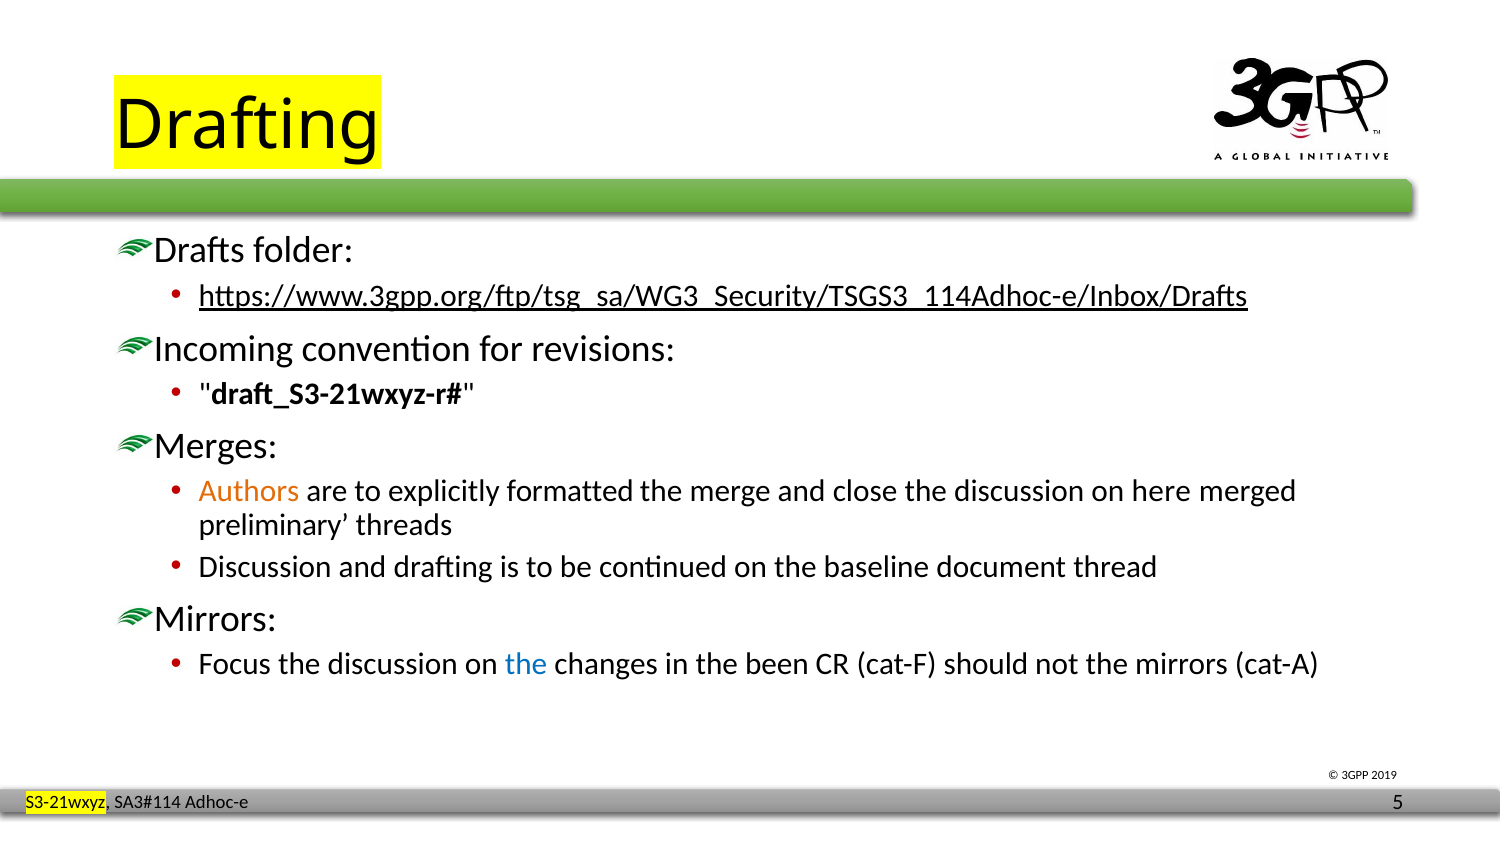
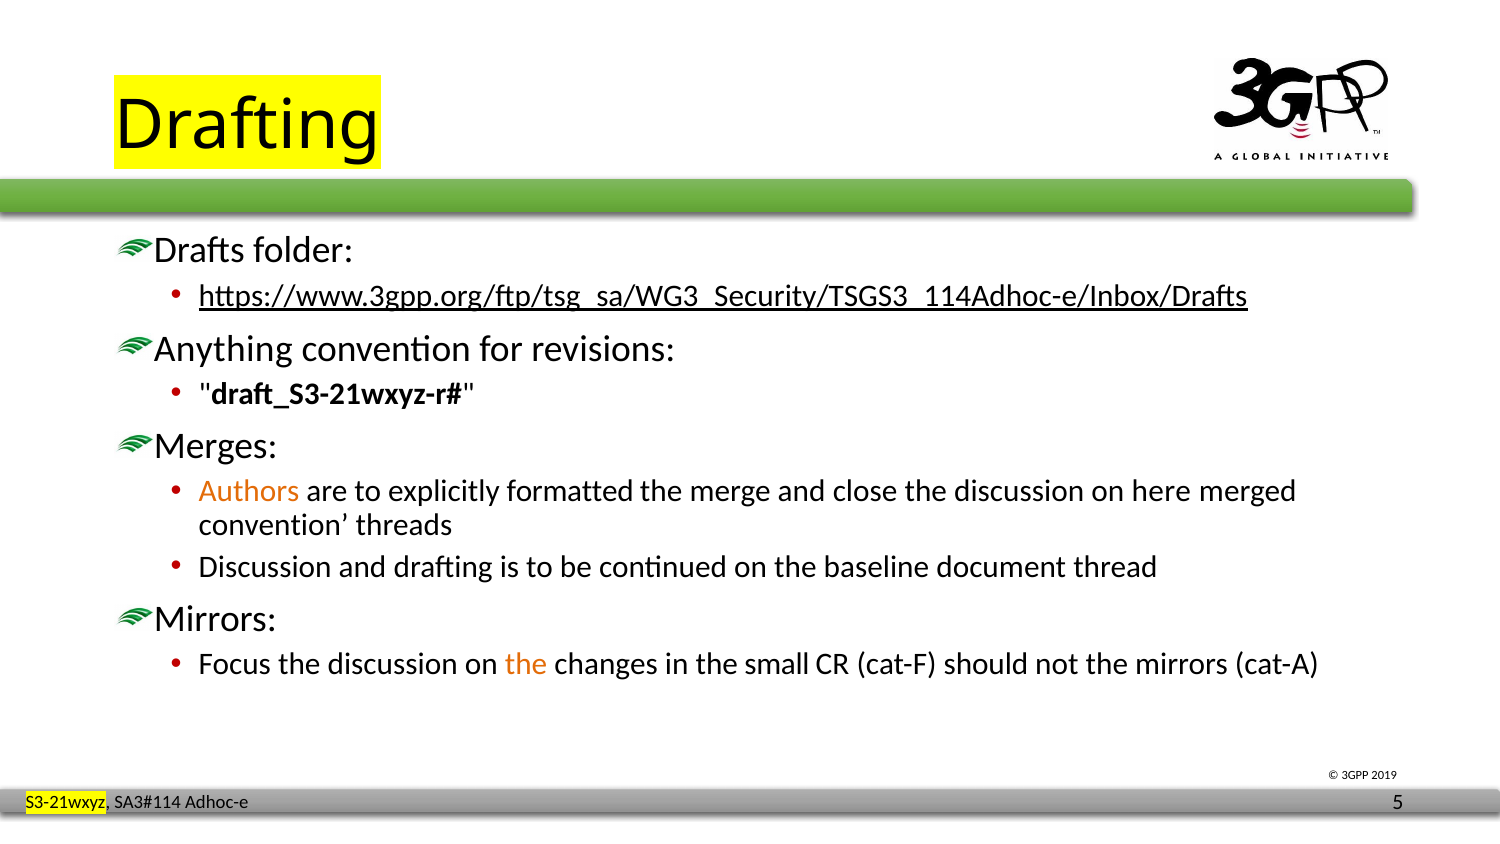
Incoming: Incoming -> Anything (223, 349)
preliminary: preliminary -> convention (274, 525)
the colour: blue -> orange (526, 664)
been: been -> small (777, 664)
